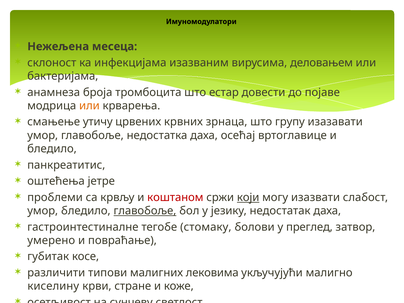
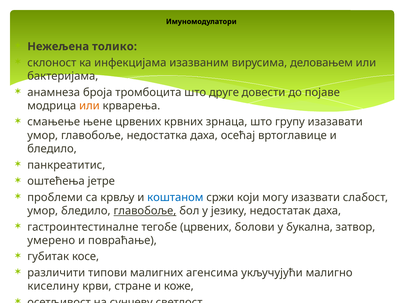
месеца: месеца -> толико (115, 47)
естар: естар -> друге (224, 92)
утичу: утичу -> њене (98, 122)
коштаном colour: red -> blue (175, 197)
који underline: present -> none (248, 197)
тегобе стомаку: стомаку -> црвених (206, 227)
преглед: преглед -> букална (309, 227)
лековима: лековима -> агенсима (212, 273)
